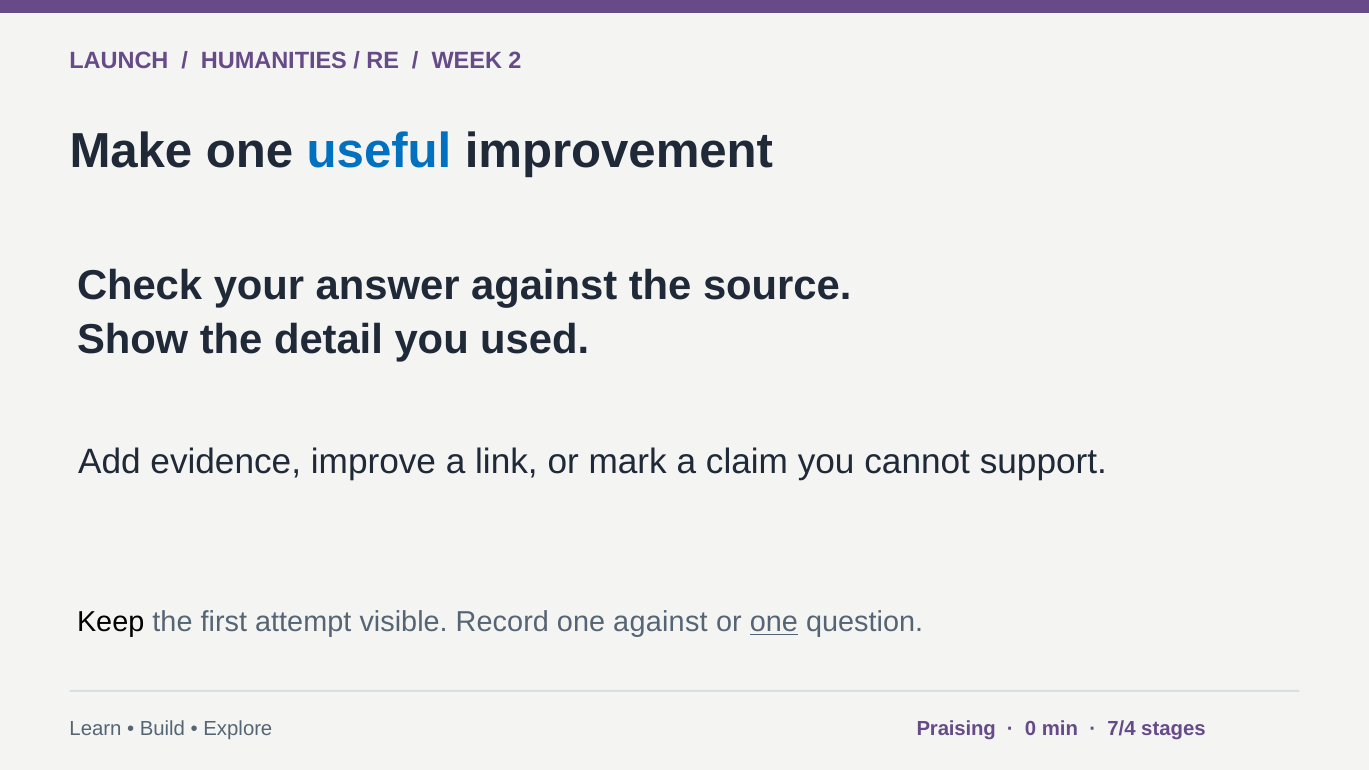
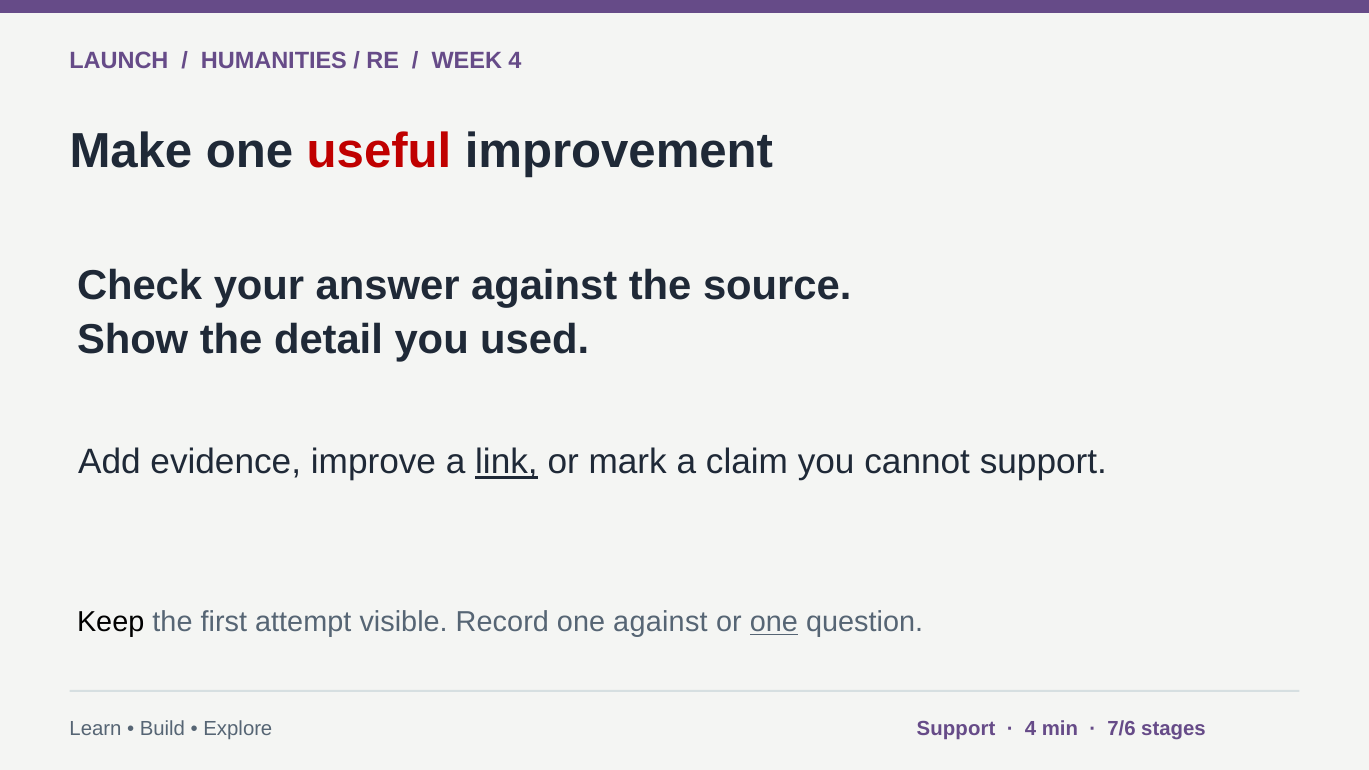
WEEK 2: 2 -> 4 (515, 61)
useful colour: blue -> red (379, 151)
link underline: none -> present (506, 462)
Explore Praising: Praising -> Support (956, 729)
0: 0 -> 4 (1031, 729)
7/4: 7/4 -> 7/6 (1122, 729)
